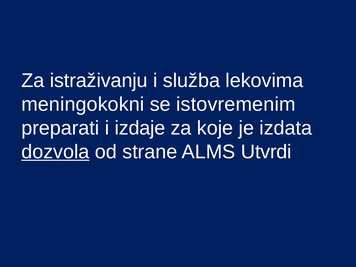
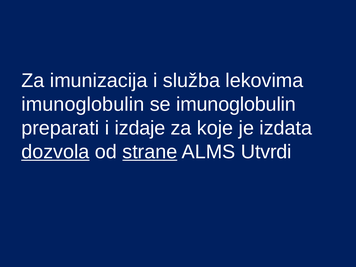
istraživanju: istraživanju -> imunizacija (99, 81)
meningokokni: meningokokni -> imunoglobulin (83, 104)
se istovremenim: istovremenim -> imunoglobulin (236, 104)
strane underline: none -> present (150, 152)
